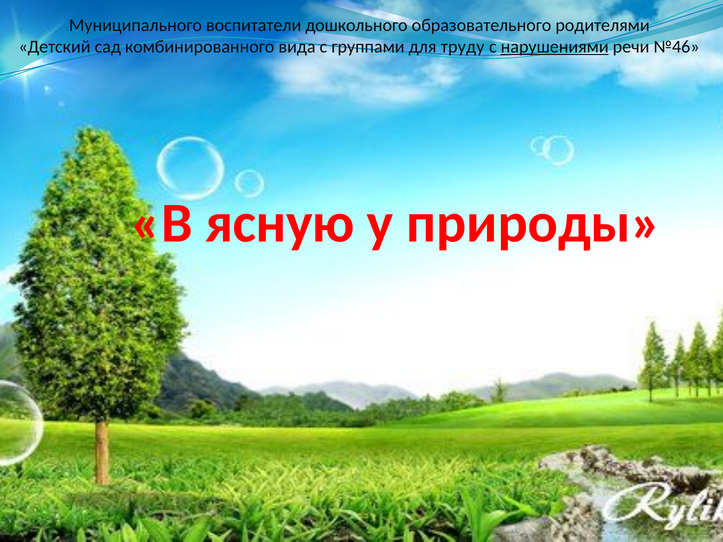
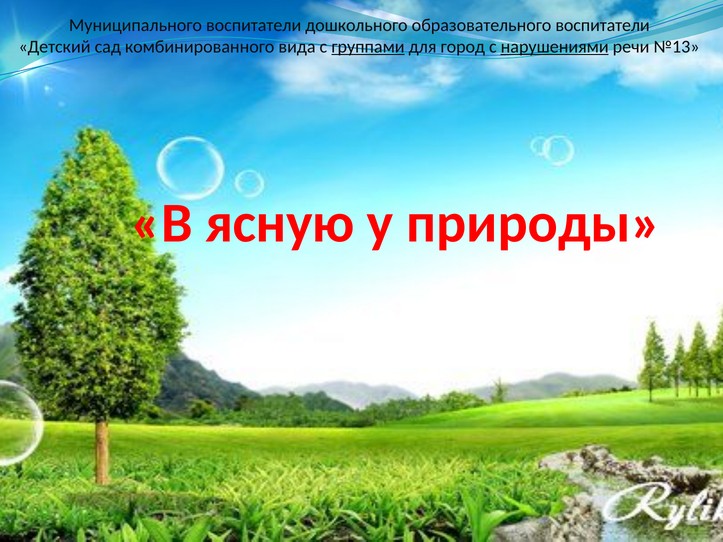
образовательного родителями: родителями -> воспитатели (603, 25)
группами underline: none -> present (368, 47)
труду: труду -> город (463, 47)
№46: №46 -> №13 (677, 47)
